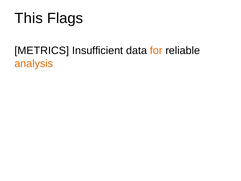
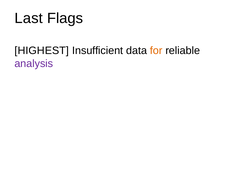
This: This -> Last (29, 18)
METRICS: METRICS -> HIGHEST (42, 51)
analysis colour: orange -> purple (34, 63)
